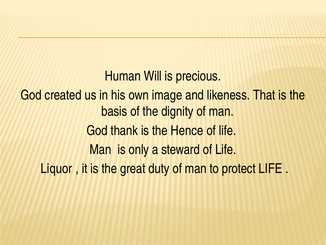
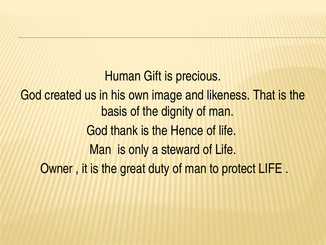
Will: Will -> Gift (153, 76)
Liquor: Liquor -> Owner (57, 168)
